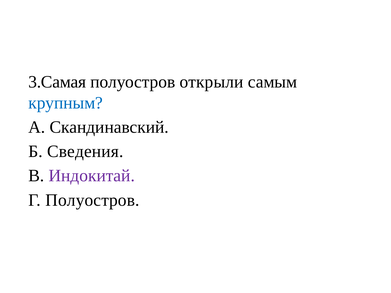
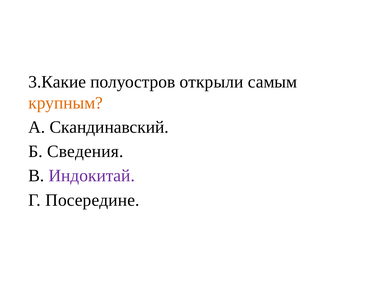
3.Самая: 3.Самая -> 3.Какие (57, 82)
крупным colour: blue -> orange (66, 103)
Г Полуостров: Полуостров -> Посередине (92, 200)
